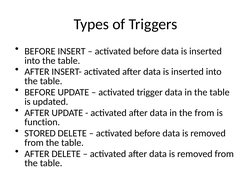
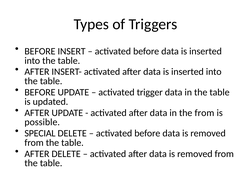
function: function -> possible (42, 122)
STORED: STORED -> SPECIAL (40, 133)
